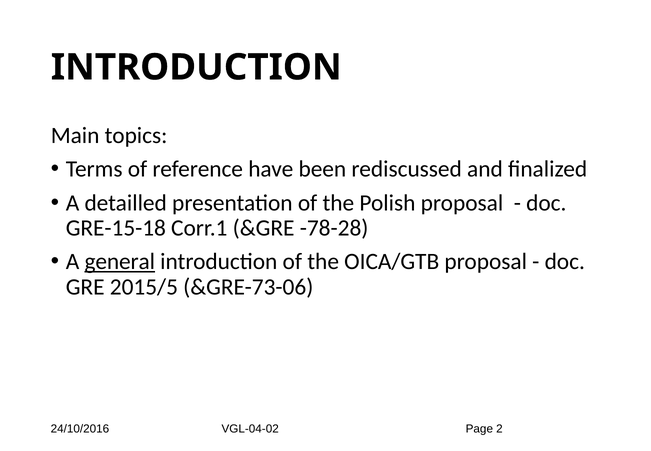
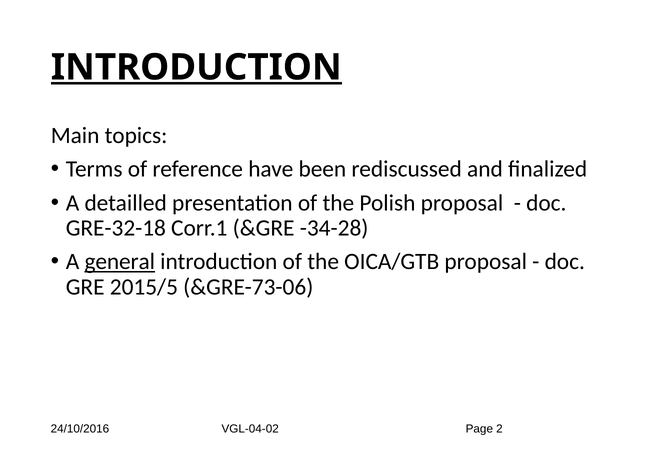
INTRODUCTION underline: none -> present (196, 67)
GRE-15-18: GRE-15-18 -> GRE-32-18 (116, 228)
-78-28: -78-28 -> -34-28 (334, 228)
